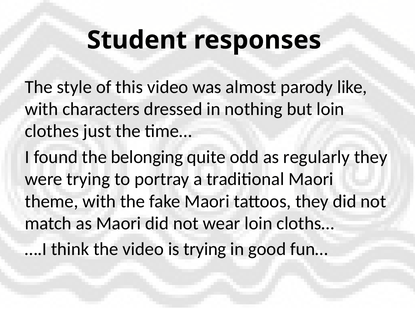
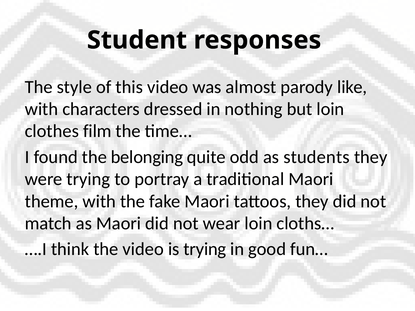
just: just -> film (97, 131)
regularly: regularly -> students (316, 157)
